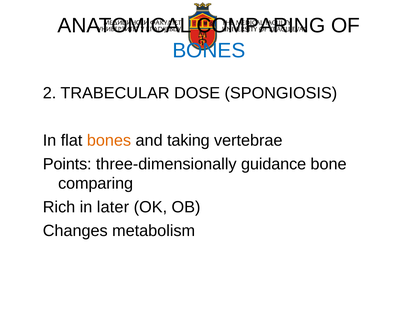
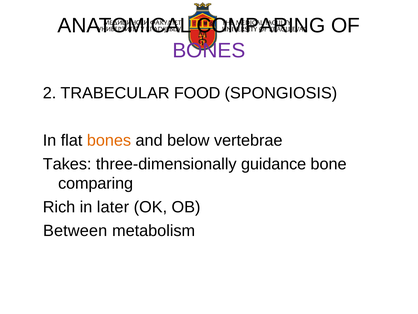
BONES colour: blue -> purple (209, 51)
DOSE: DOSE -> FOOD (197, 93)
taking: taking -> below (188, 140)
Points: Points -> Takes (67, 164)
Changes: Changes -> Between (75, 230)
